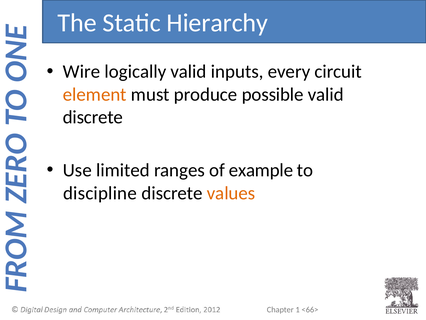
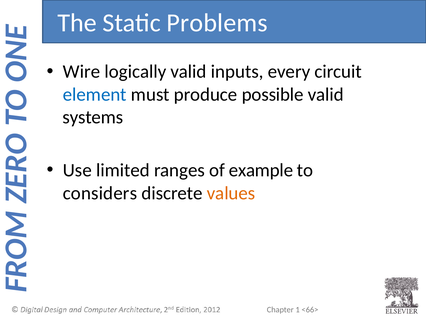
Hierarchy: Hierarchy -> Problems (217, 23)
element colour: orange -> blue (95, 94)
discrete: discrete -> systems (93, 117)
discipline: discipline -> considers (100, 193)
